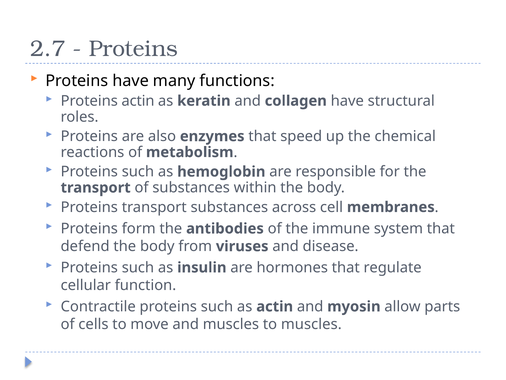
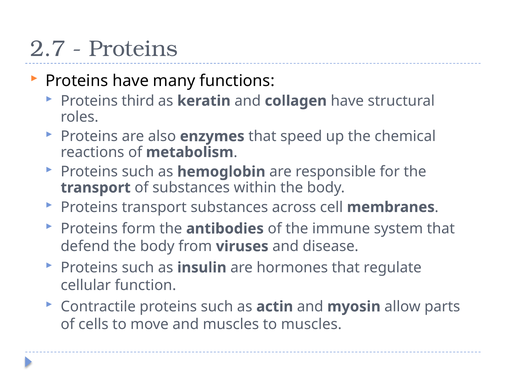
Proteins actin: actin -> third (138, 101)
